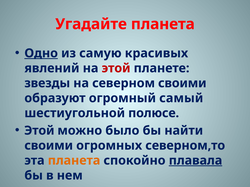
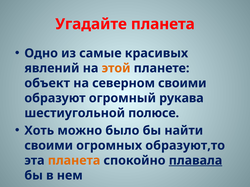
Одно underline: present -> none (41, 53)
самую: самую -> самые (100, 53)
этой colour: red -> orange (116, 68)
звезды: звезды -> объект (47, 83)
самый: самый -> рукава (181, 98)
Этой: Этой -> Хоть (39, 131)
северном,то: северном,то -> образуют,то (185, 146)
